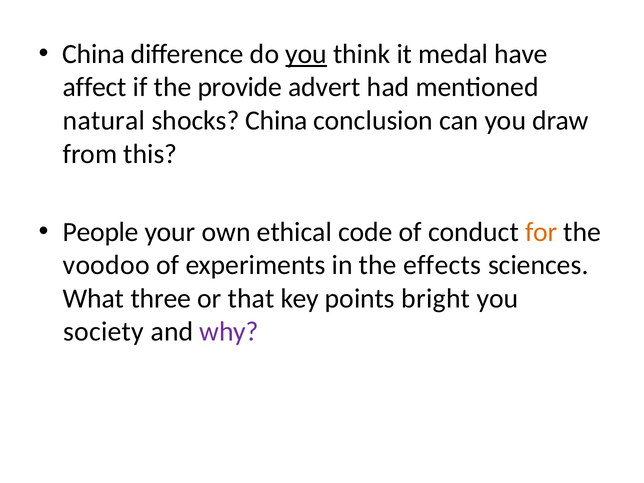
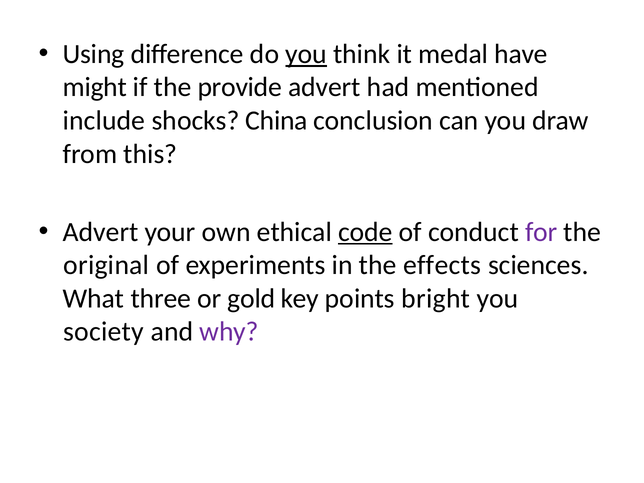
China: China -> Using (94, 54)
affect: affect -> might (95, 87)
natural: natural -> include (104, 121)
People: People -> Advert (101, 232)
code underline: none -> present (365, 232)
for colour: orange -> purple (541, 232)
voodoo: voodoo -> original (106, 265)
that: that -> gold (251, 298)
